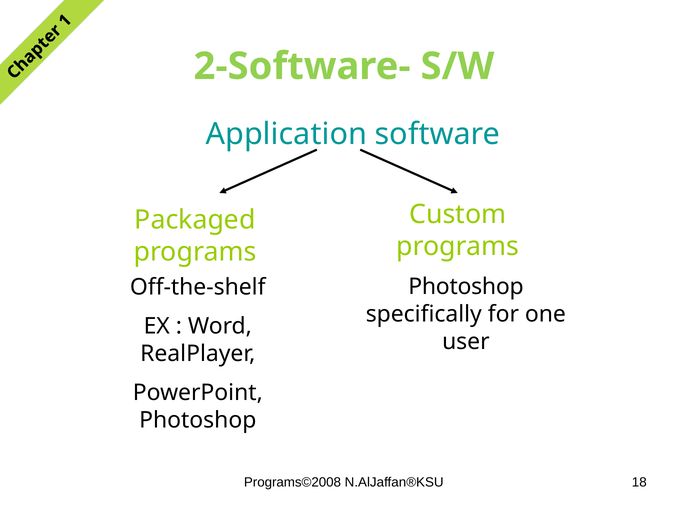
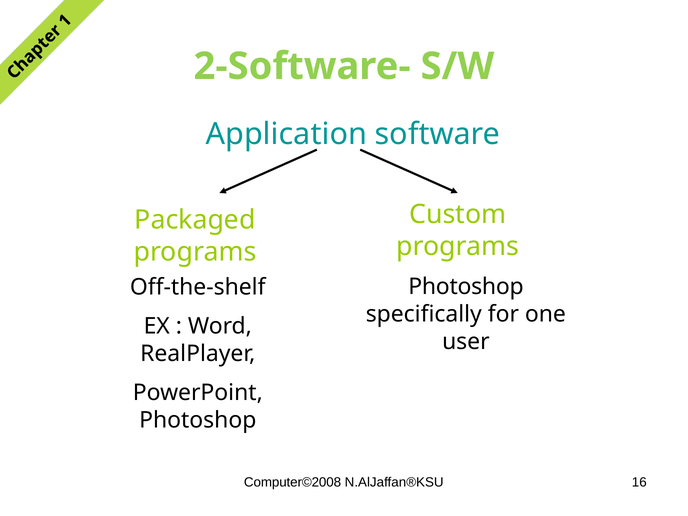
Programs©2008: Programs©2008 -> Computer©2008 (293, 482)
18: 18 -> 16 (639, 482)
